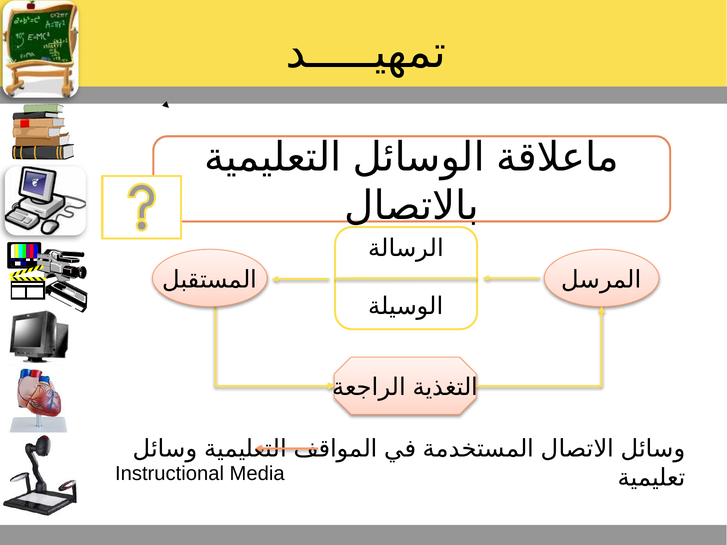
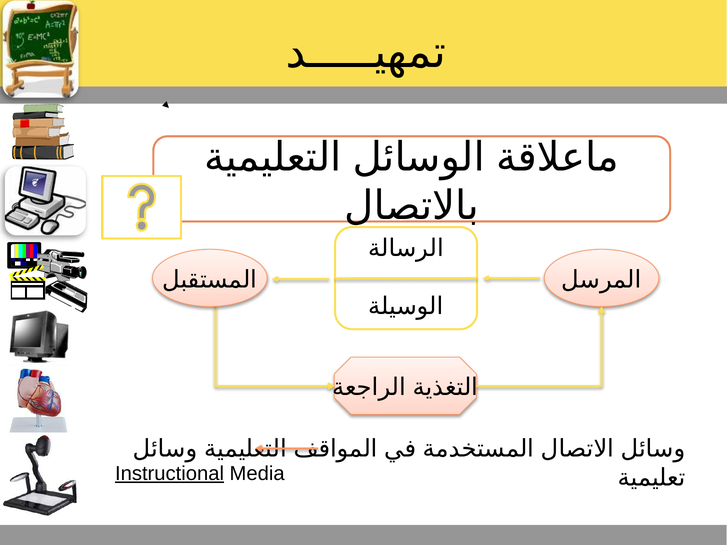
Instructional underline: none -> present (170, 474)
